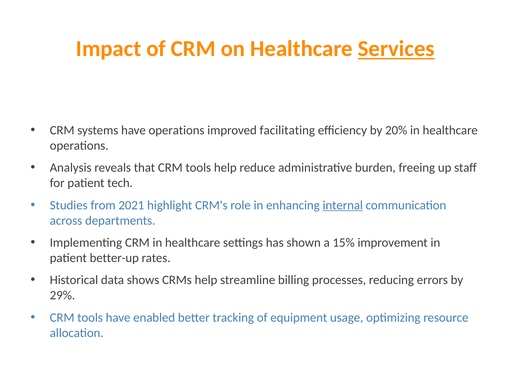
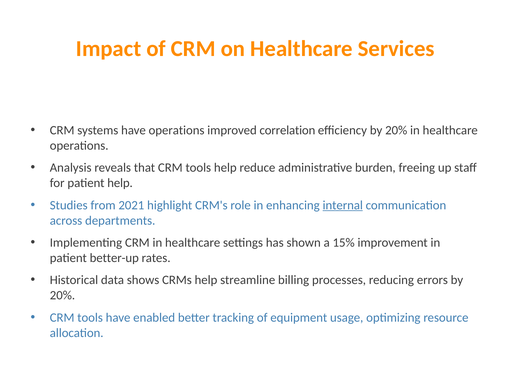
Services underline: present -> none (396, 49)
facilitating: facilitating -> correlation (287, 130)
patient tech: tech -> help (120, 183)
29%: 29% -> 20% (62, 296)
